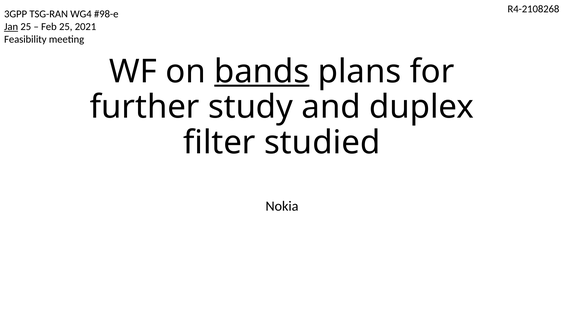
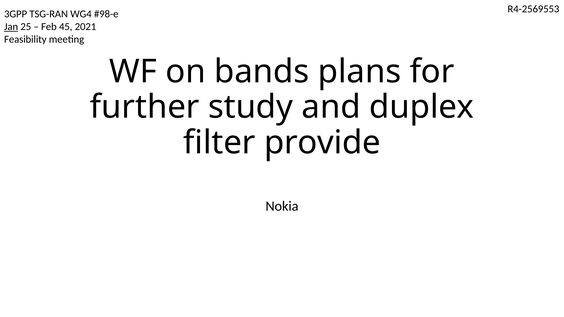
R4-2108268: R4-2108268 -> R4-2569553 (533, 9)
Feb 25: 25 -> 45 (66, 27)
bands underline: present -> none (262, 72)
studied: studied -> provide (322, 143)
